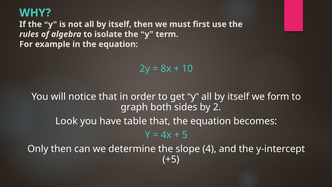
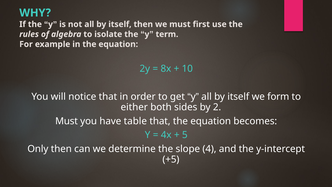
graph: graph -> either (134, 107)
Look: Look -> Must (67, 121)
